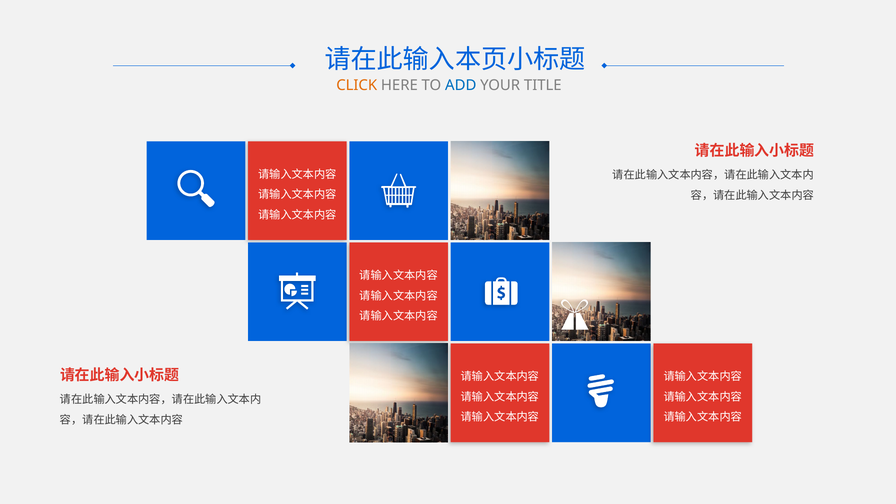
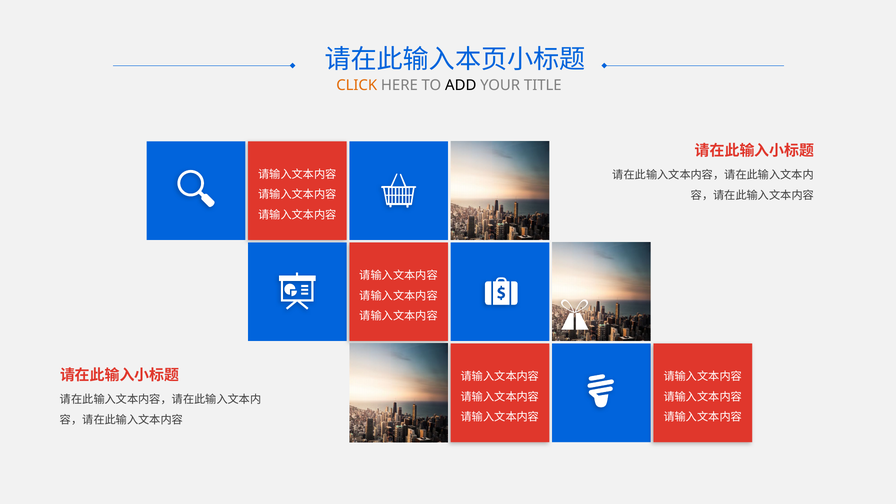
ADD colour: blue -> black (461, 86)
